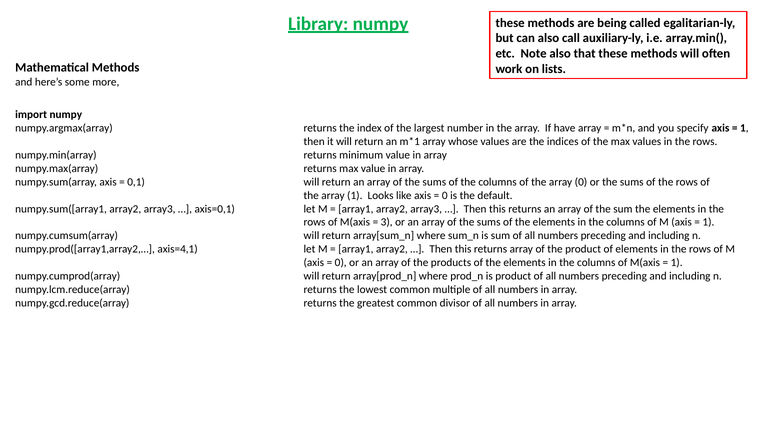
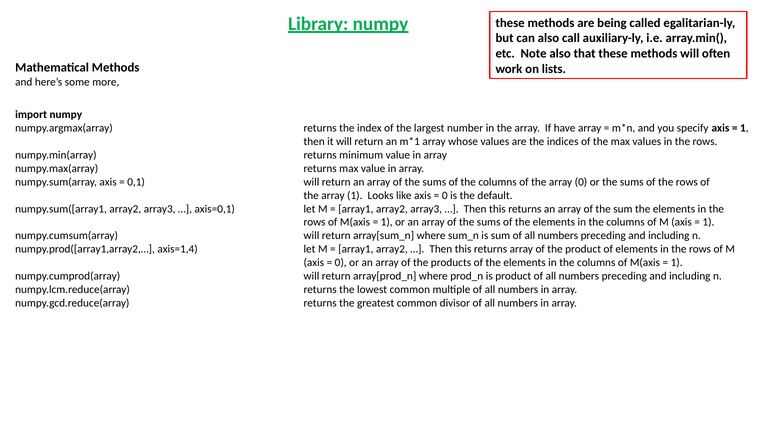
3: 3 -> 1 (387, 223)
axis=4,1: axis=4,1 -> axis=1,4 (178, 249)
